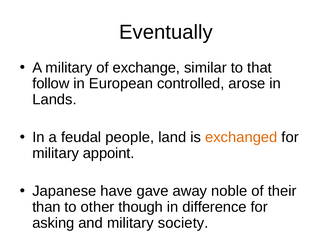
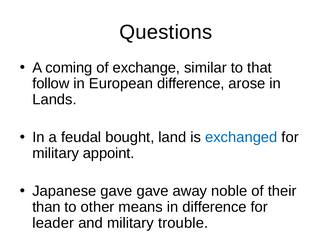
Eventually: Eventually -> Questions (166, 32)
A military: military -> coming (69, 68)
European controlled: controlled -> difference (191, 84)
people: people -> bought (130, 137)
exchanged colour: orange -> blue (241, 137)
Japanese have: have -> gave (116, 191)
though: though -> means (141, 207)
asking: asking -> leader (53, 223)
society: society -> trouble (183, 223)
